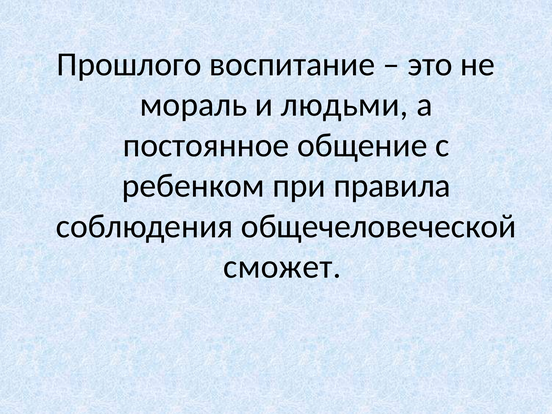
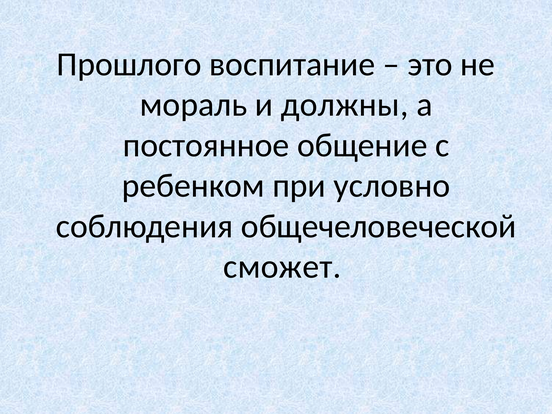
людьми: людьми -> должны (345, 105)
правила: правила -> условно (392, 186)
